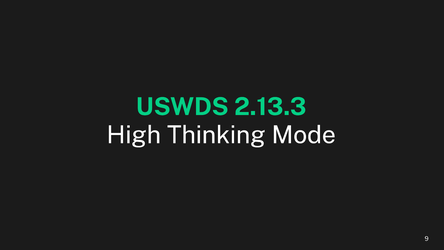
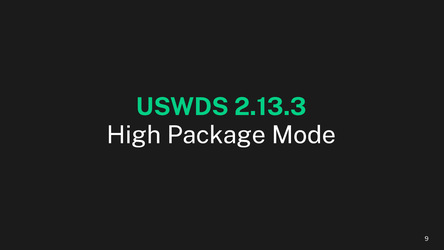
Thinking: Thinking -> Package (216, 135)
